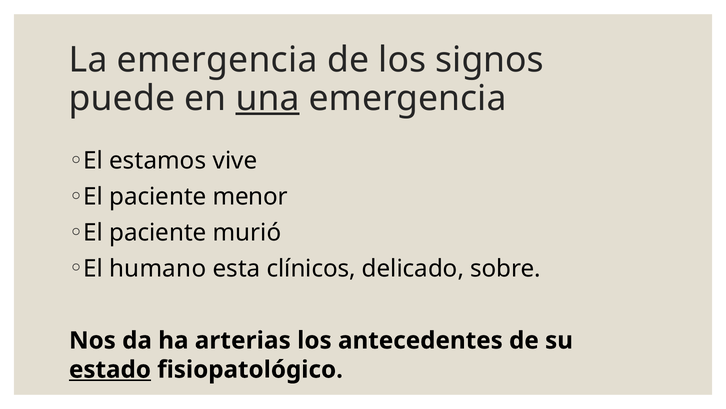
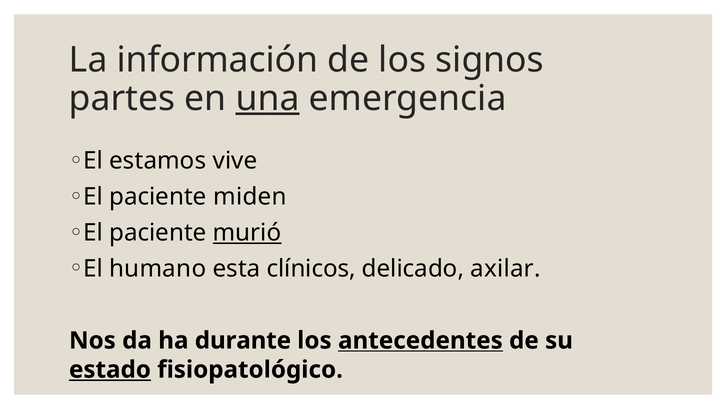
La emergencia: emergencia -> información (218, 60)
puede: puede -> partes (122, 98)
menor: menor -> miden (250, 197)
murió underline: none -> present (247, 232)
sobre: sobre -> axilar (505, 268)
arterias: arterias -> durante (243, 340)
antecedentes underline: none -> present (420, 340)
